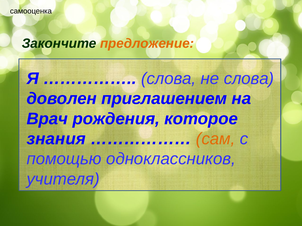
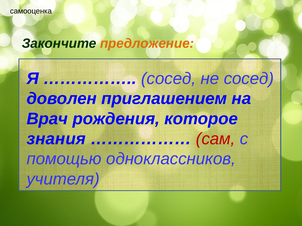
слова: слова -> сосед (169, 79)
не слова: слова -> сосед (249, 79)
сам colour: orange -> red (216, 139)
